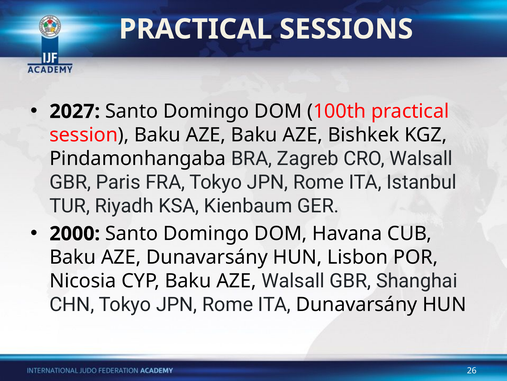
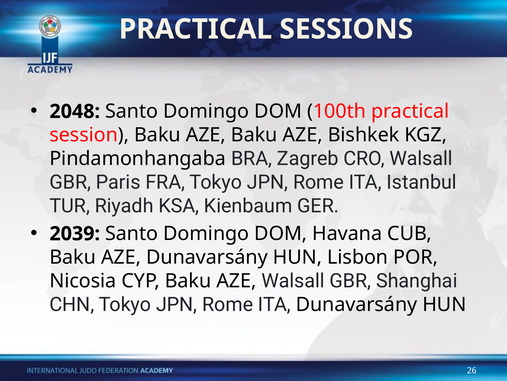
2027: 2027 -> 2048 (75, 111)
2000: 2000 -> 2039 (75, 233)
